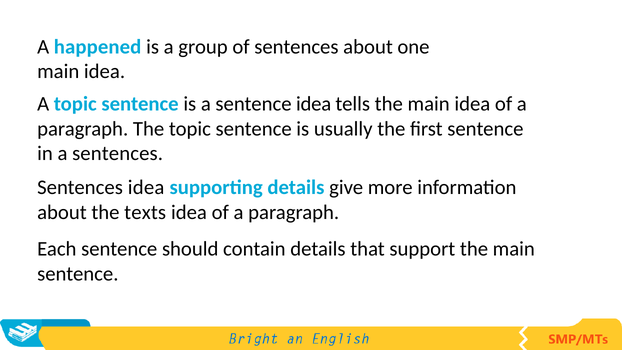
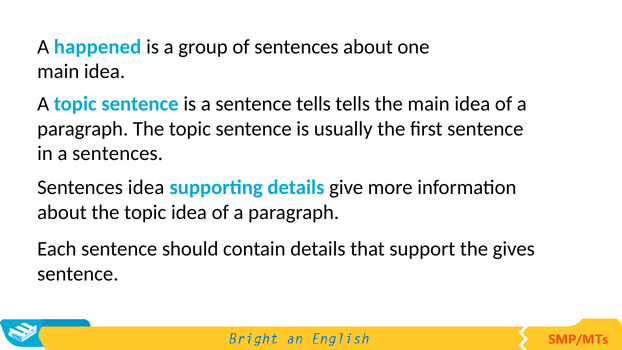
sentence idea: idea -> tells (314, 104)
about the texts: texts -> topic (145, 212)
support the main: main -> gives (514, 249)
